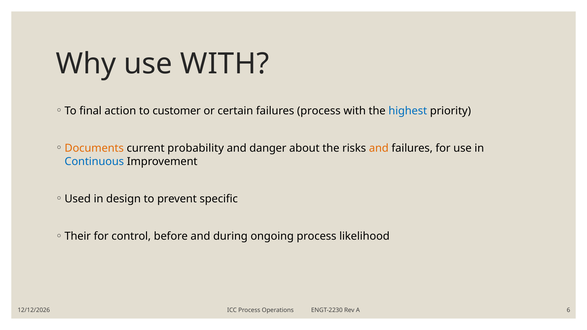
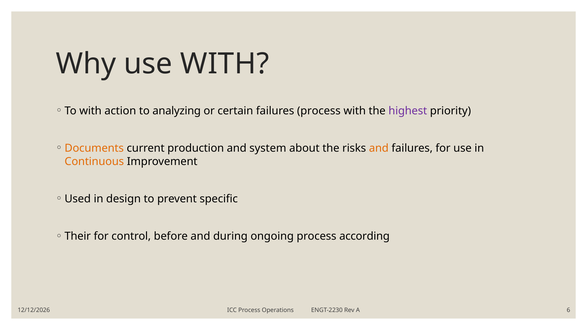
To final: final -> with (90, 111)
customer: customer -> analyzing (177, 111)
highest colour: blue -> purple (408, 111)
probability: probability -> production (196, 148)
danger: danger -> system (268, 148)
Continuous colour: blue -> orange (94, 161)
likelihood: likelihood -> according (364, 236)
